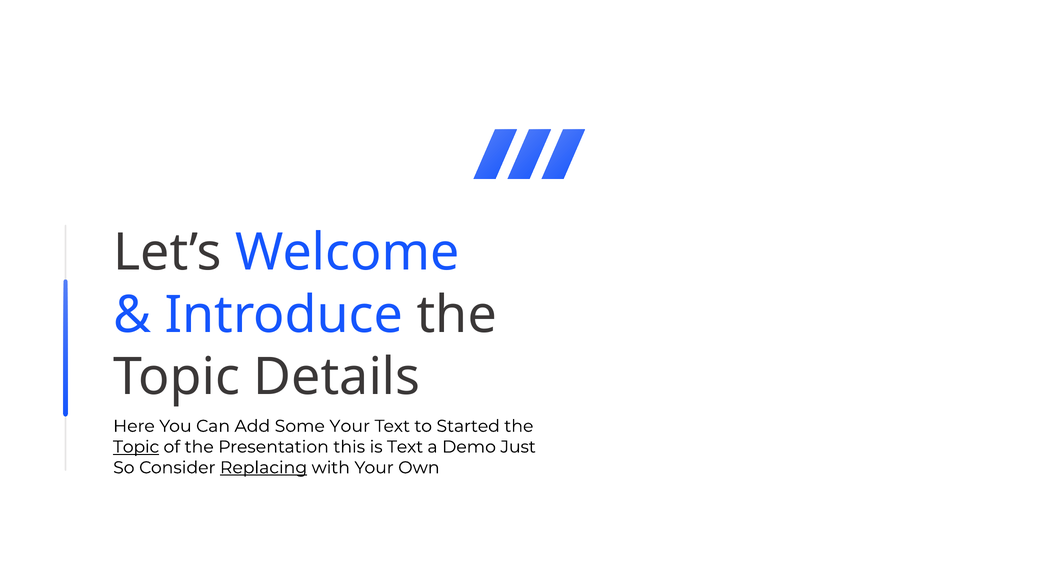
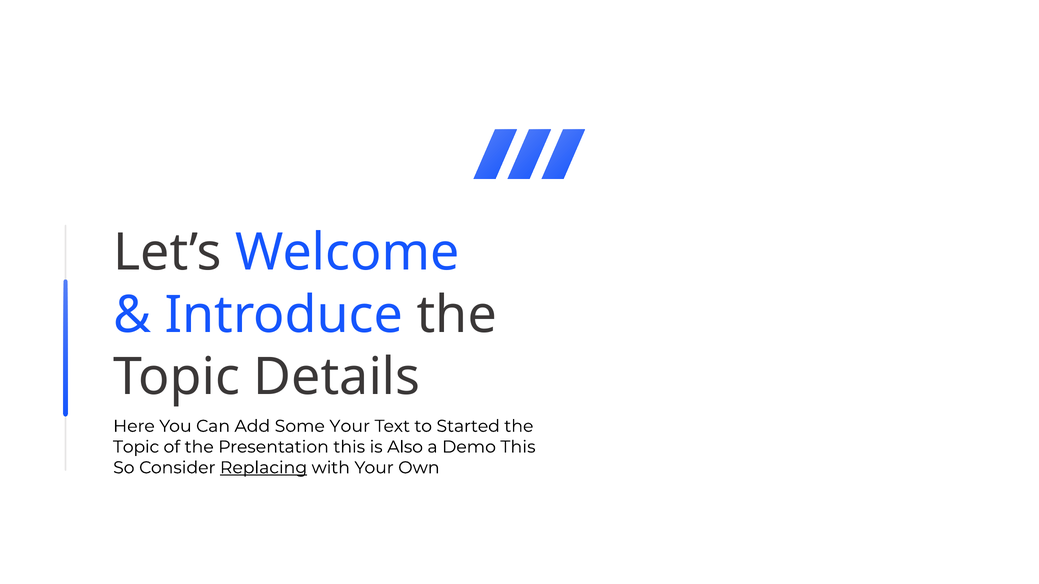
Topic underline: present -> none (136, 447)
is Text: Text -> Also (405, 447)
Demo Just: Just -> This (518, 447)
